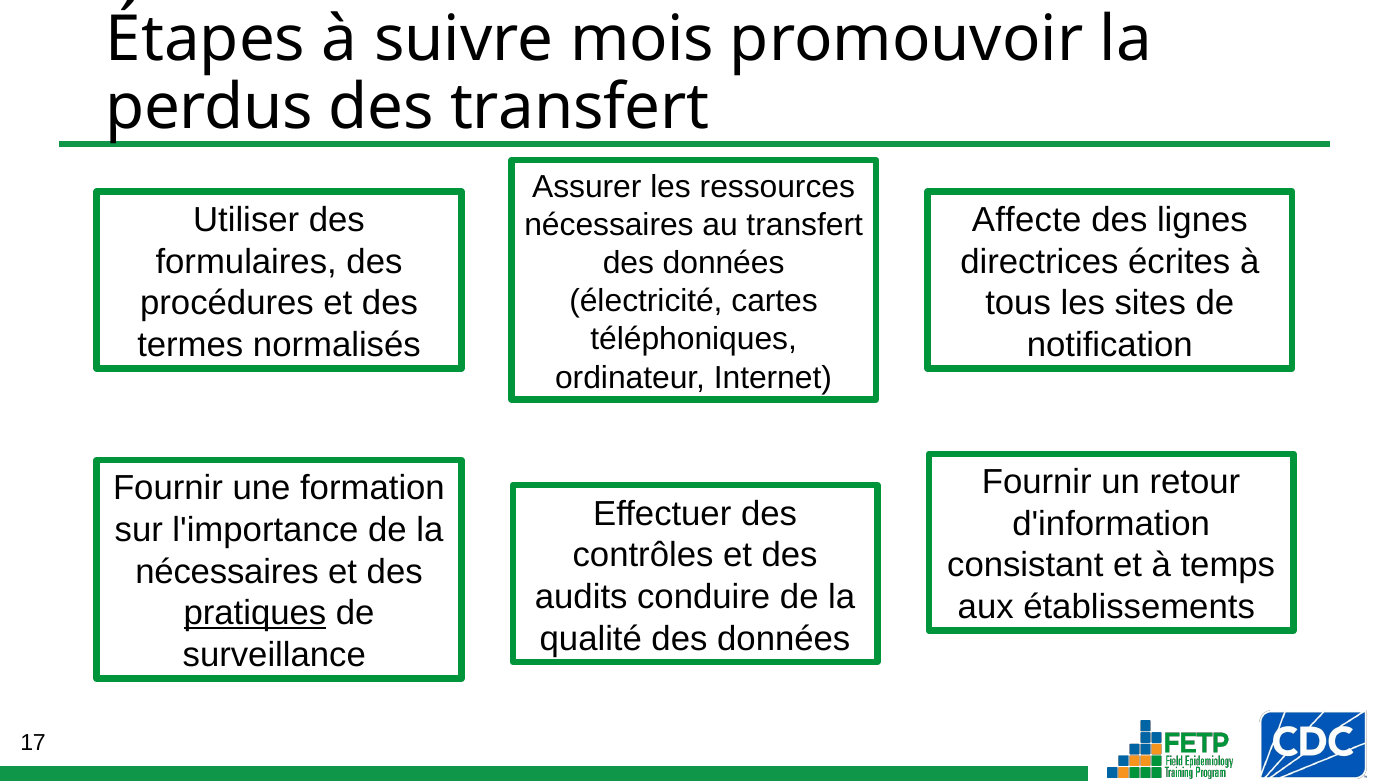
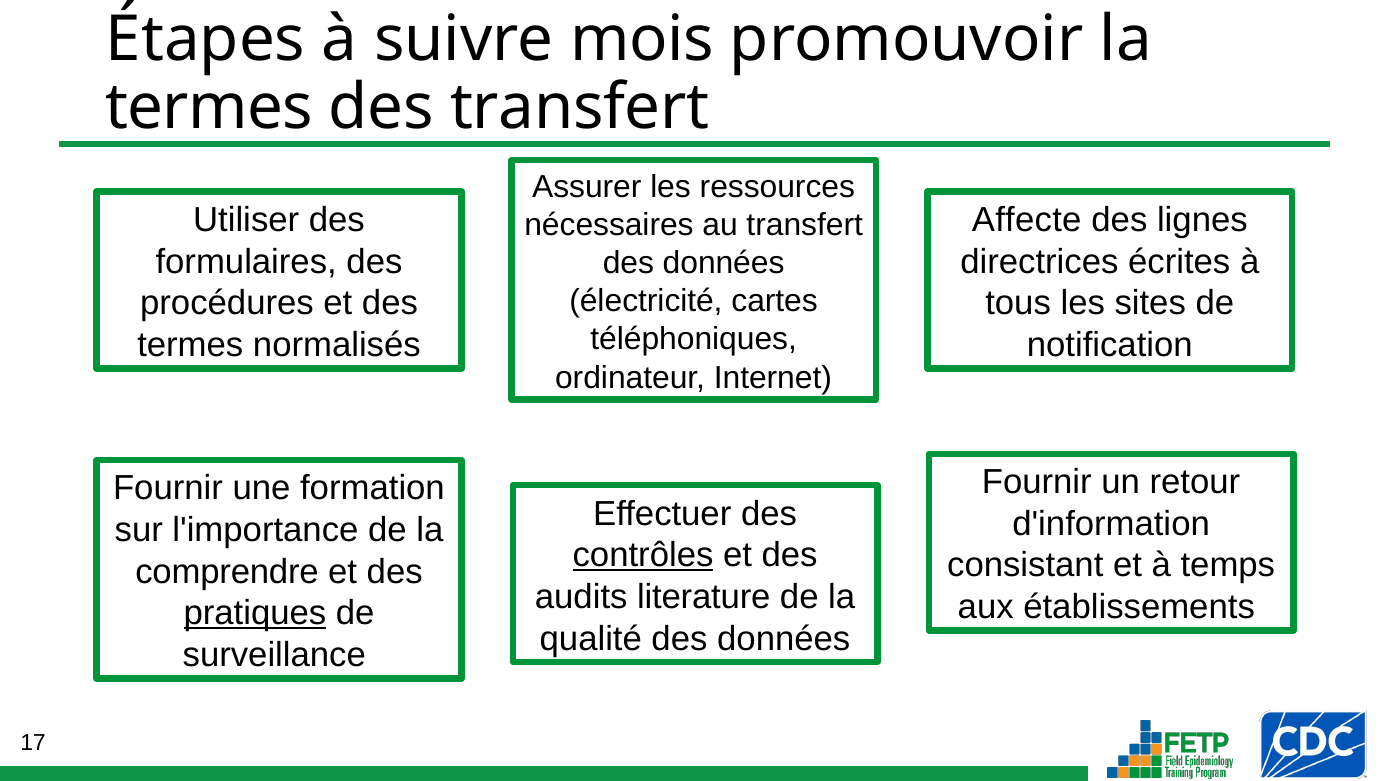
perdus: perdus -> termes (209, 108)
contrôles underline: none -> present (643, 555)
nécessaires: nécessaires -> comprendre (227, 572)
conduire: conduire -> literature (704, 597)
